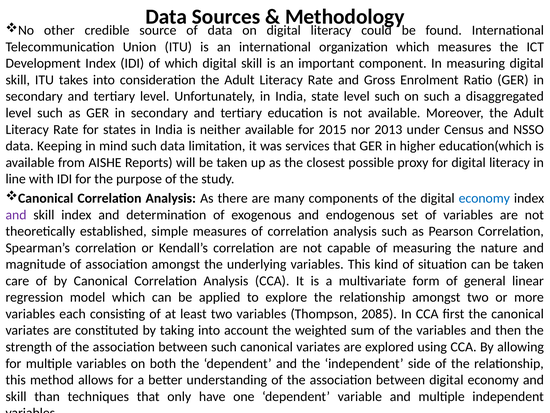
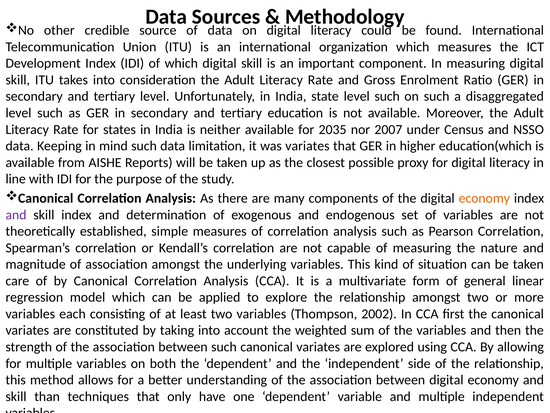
2015: 2015 -> 2035 (333, 129)
2013: 2013 -> 2007 (388, 129)
was services: services -> variates (307, 146)
economy colour: blue -> orange (484, 198)
2085: 2085 -> 2002 (379, 314)
